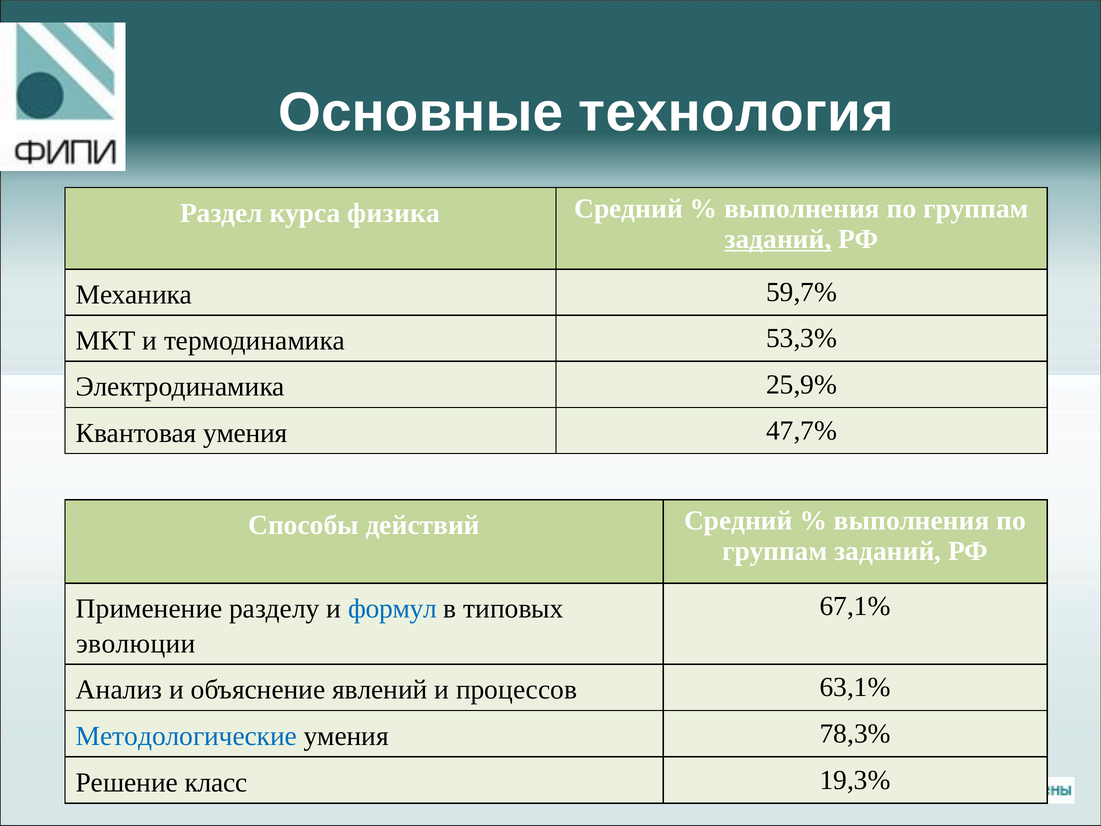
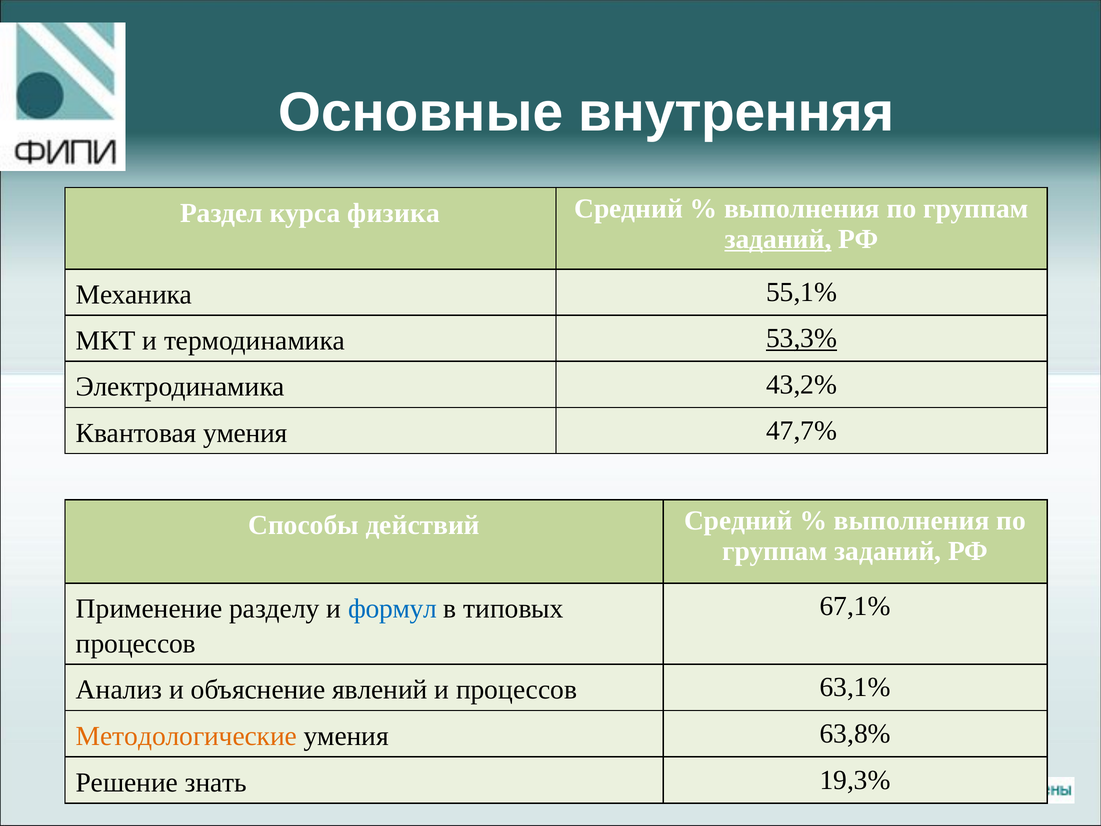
технология: технология -> внутренняя (736, 113)
59,7%: 59,7% -> 55,1% (802, 292)
53,3% underline: none -> present (802, 338)
25,9%: 25,9% -> 43,2% (802, 384)
эволюции: эволюции -> процессов (136, 644)
Методологические colour: blue -> orange (186, 736)
78,3%: 78,3% -> 63,8% (855, 733)
класс: класс -> знать (216, 782)
